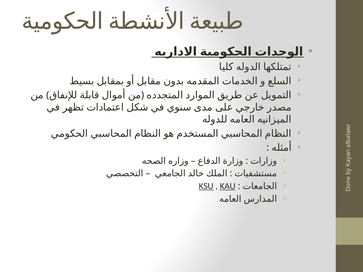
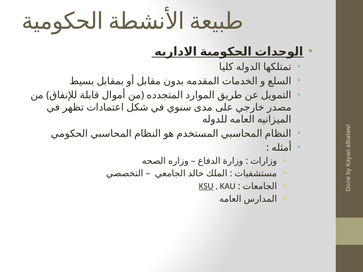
KAU underline: present -> none (228, 186)
